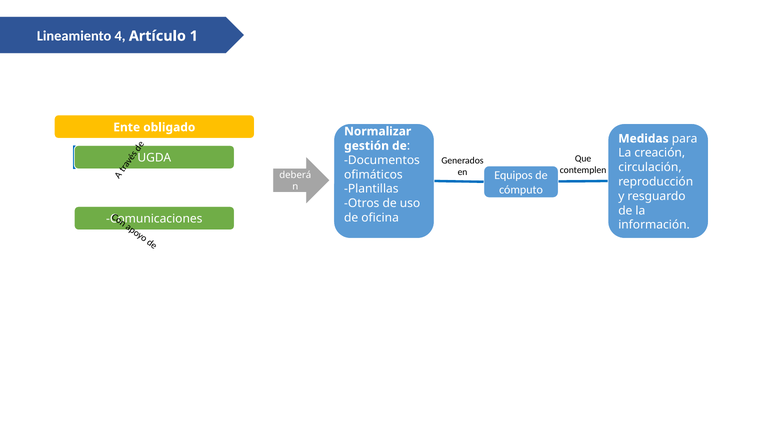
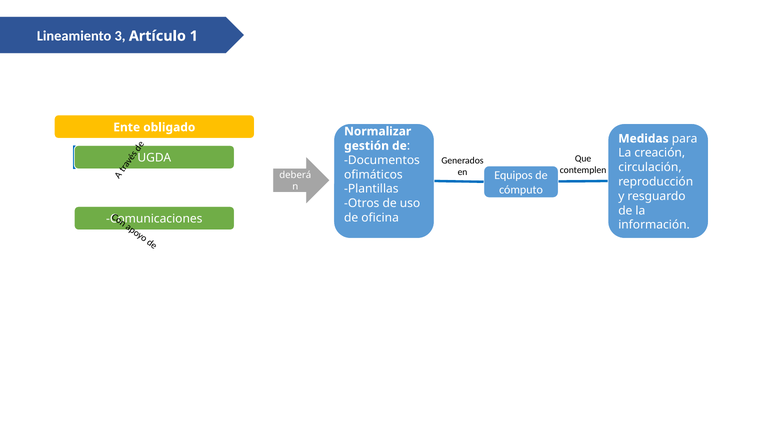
4: 4 -> 3 (120, 36)
